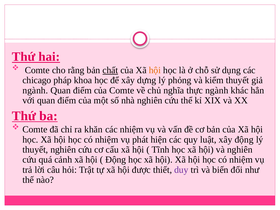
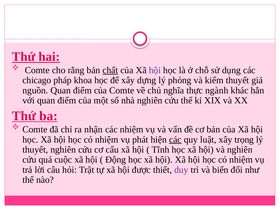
hội colour: orange -> purple (155, 70)
ngành: ngành -> nguồn (35, 90)
khăn: khăn -> nhận (93, 129)
các underline: none -> present (175, 140)
xây động: động -> trọng (244, 140)
cảnh: cảnh -> cuộc (63, 160)
